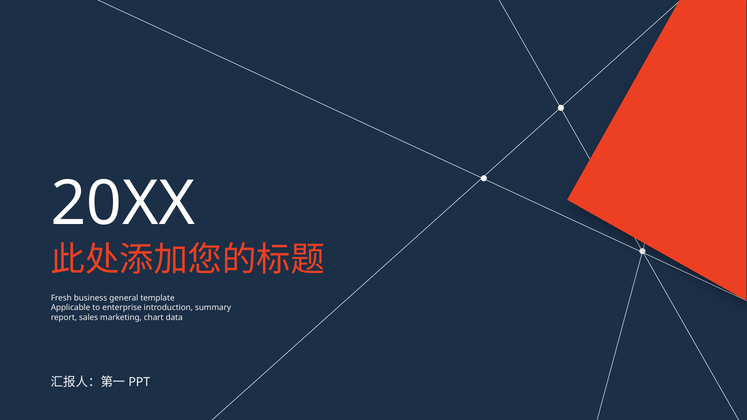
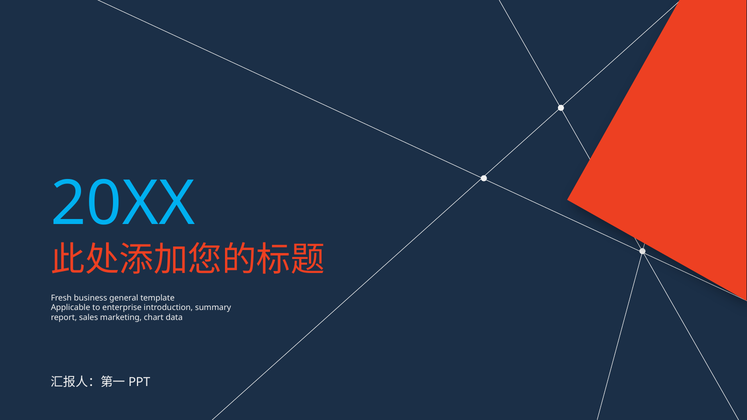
20XX colour: white -> light blue (123, 204)
